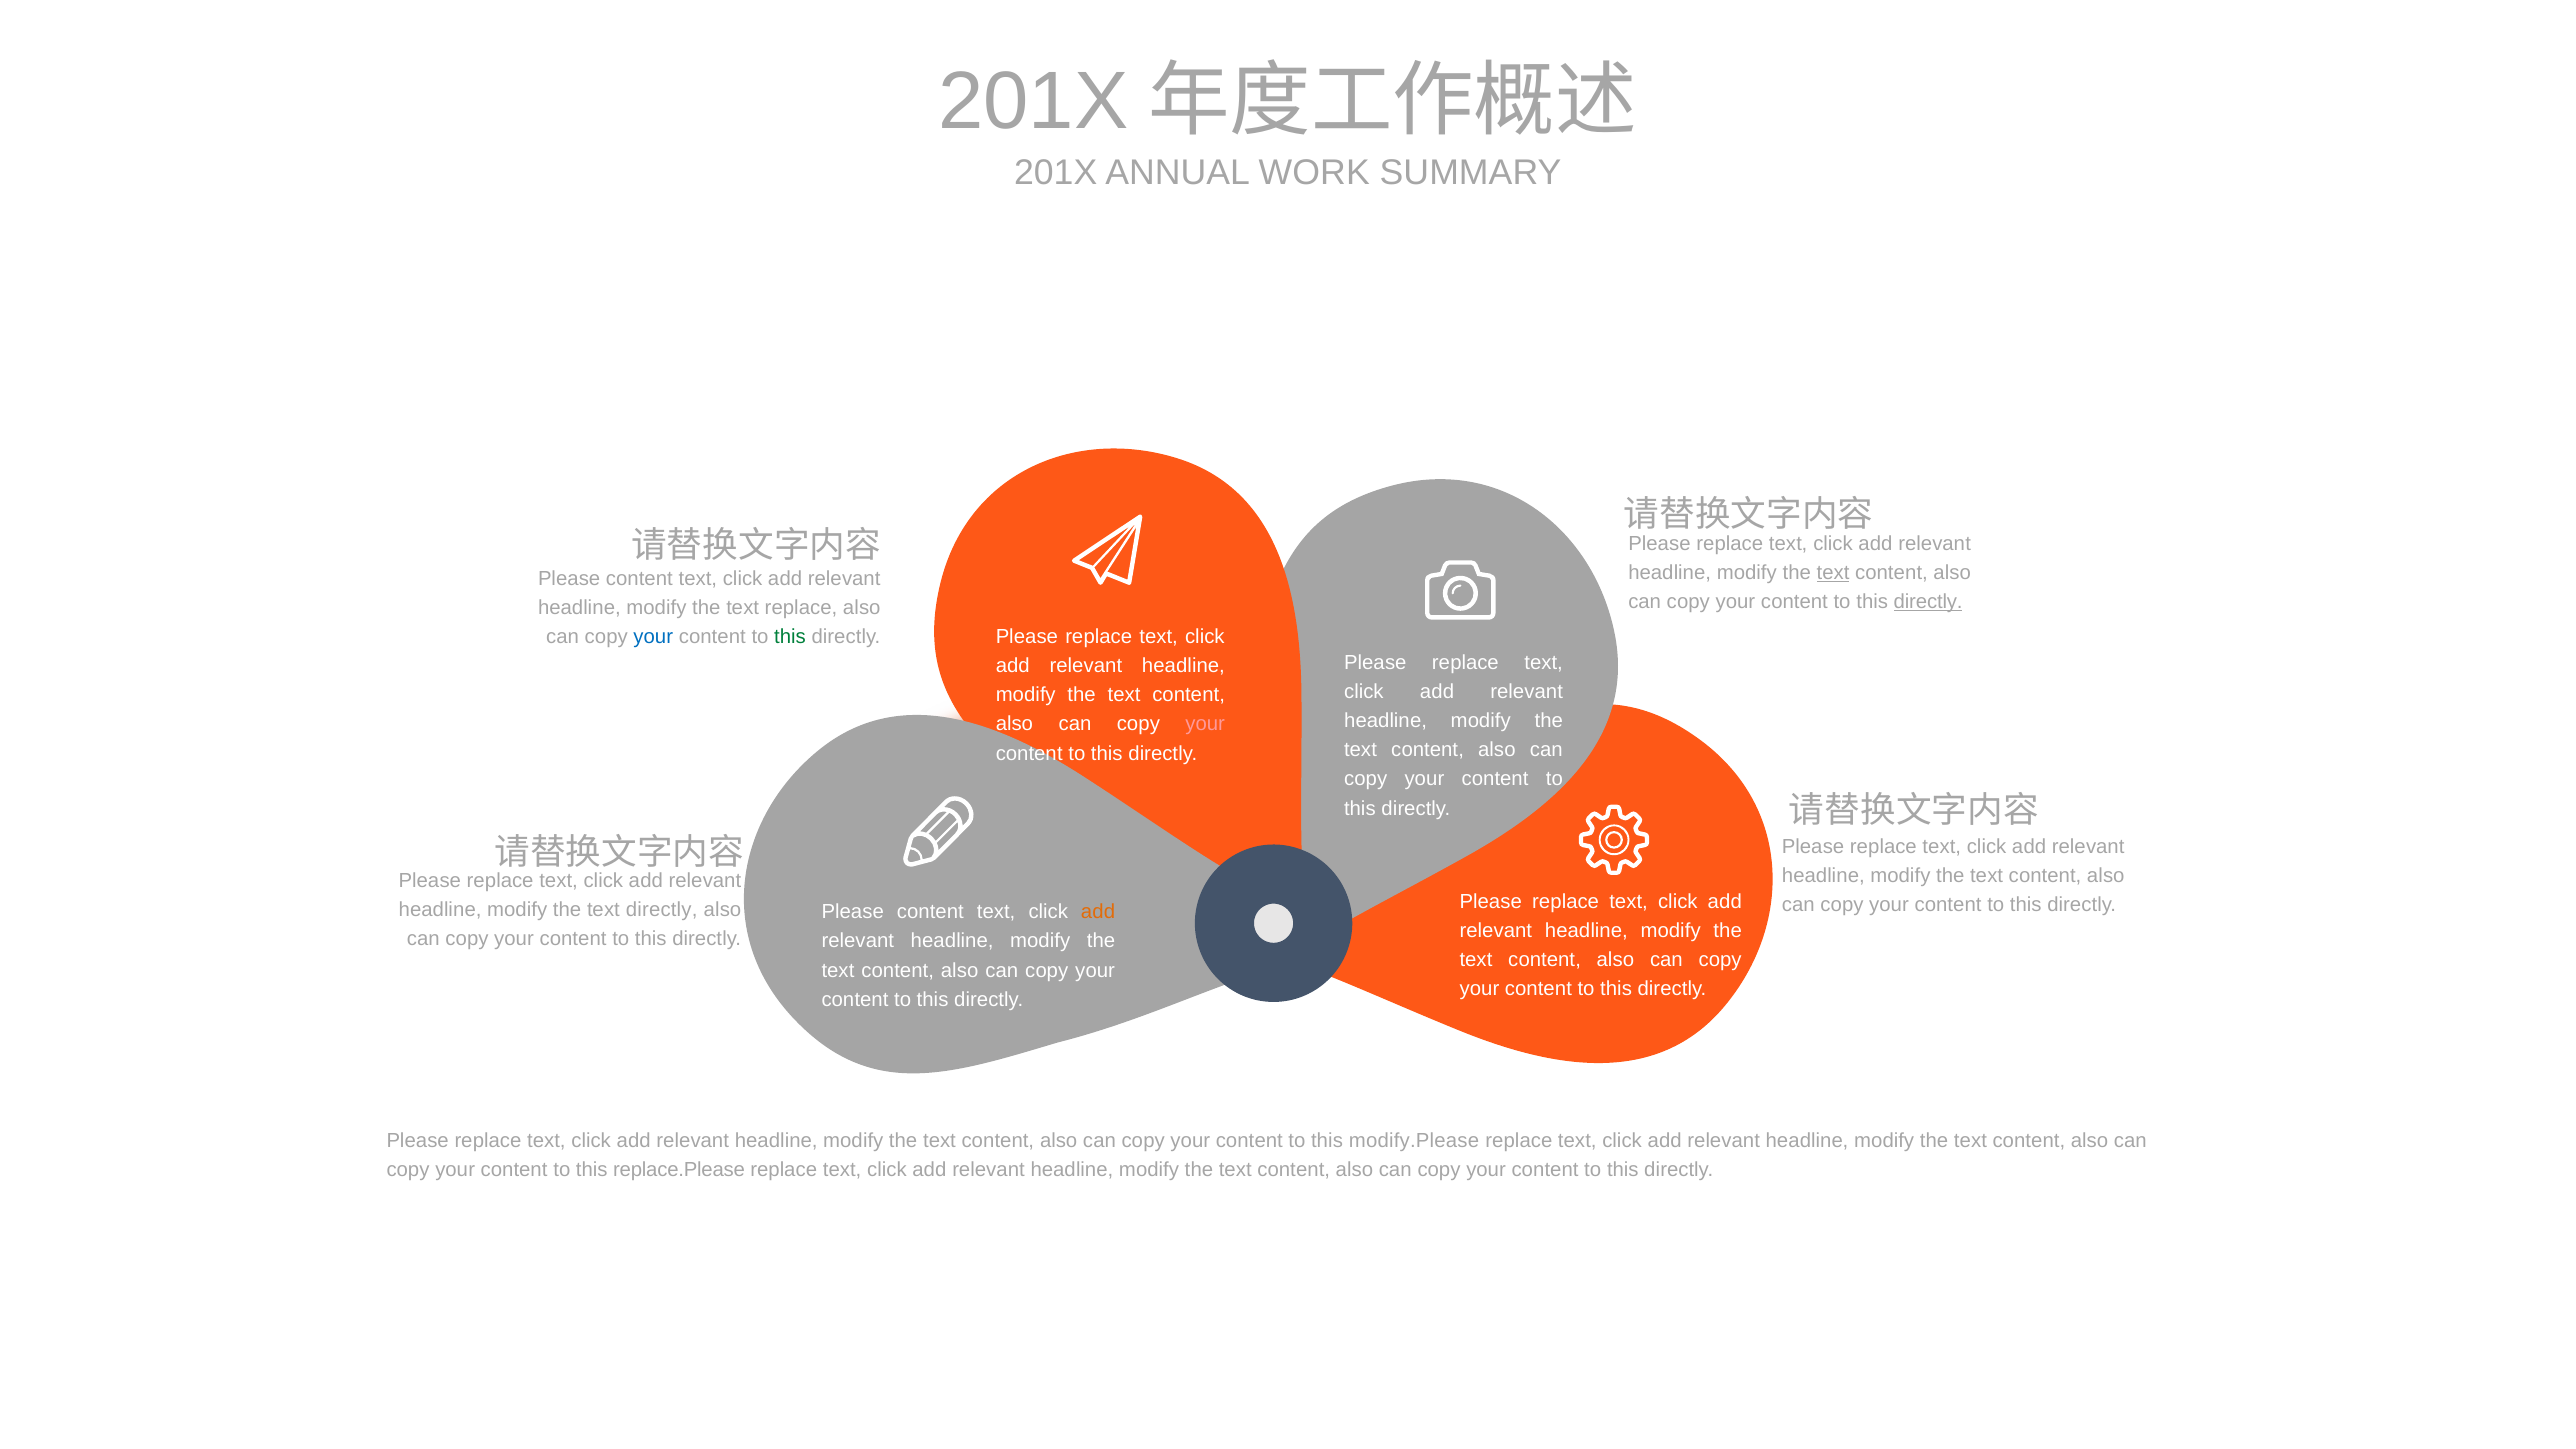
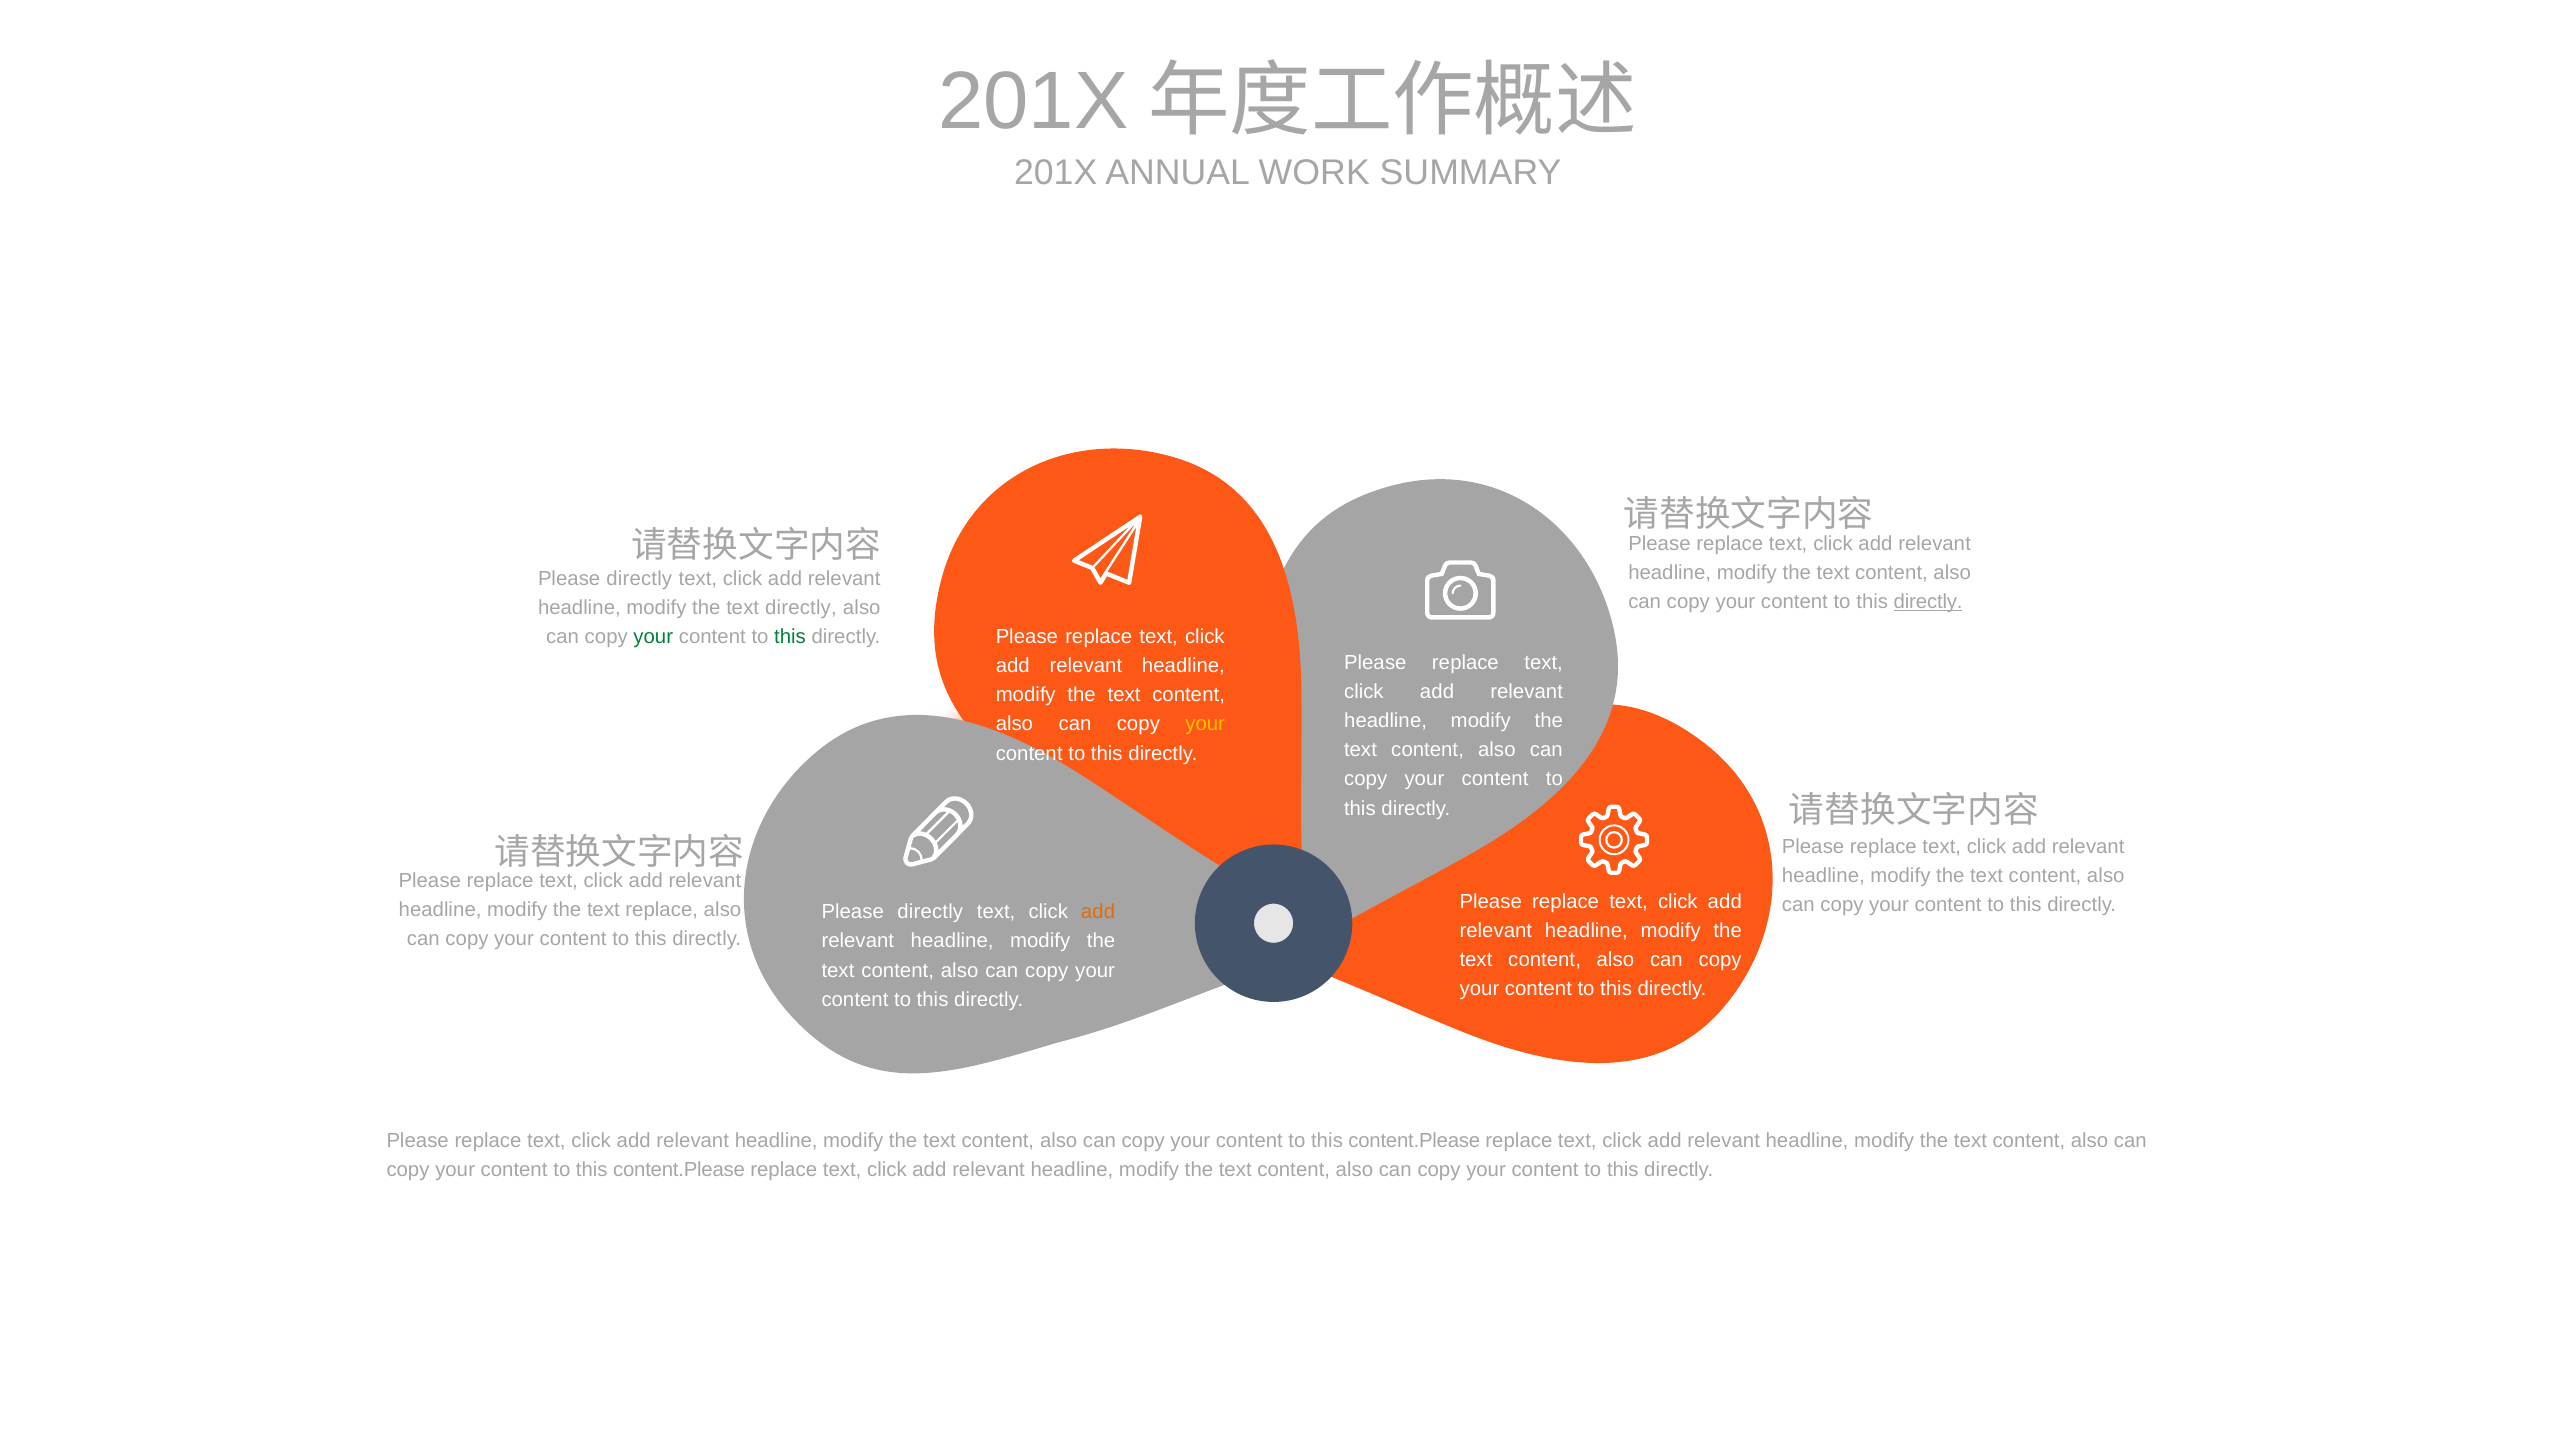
text underline: present -> none (1833, 573)
content: content -> directly (639, 579)
text replace: replace -> directly (801, 608)
your colour: blue -> green (653, 637)
your colour: pink -> yellow (1205, 724)
text directly: directly -> replace (662, 910)
content: content -> directly (930, 912)
modify.Please: modify.Please -> content.Please (1414, 1140)
replace.Please: replace.Please -> content.Please (679, 1169)
